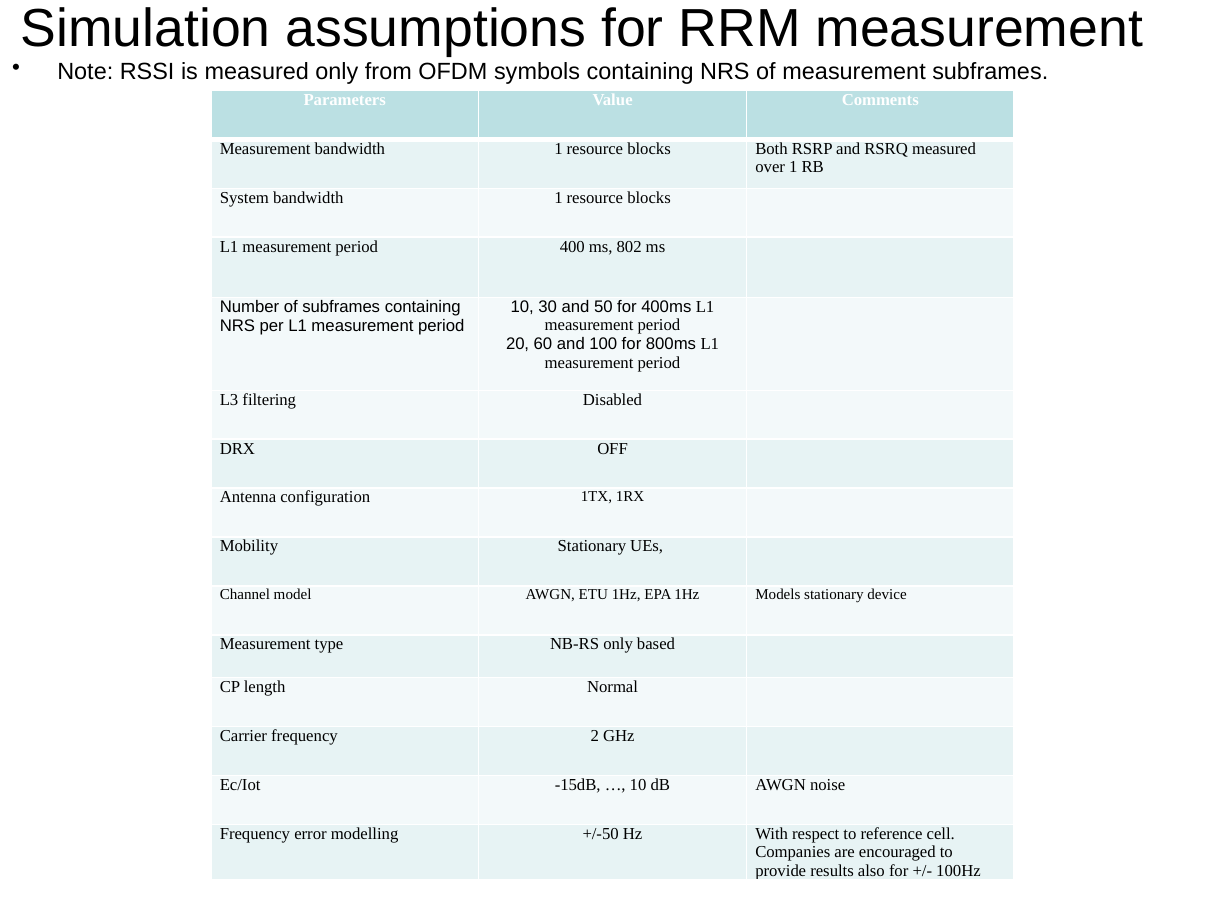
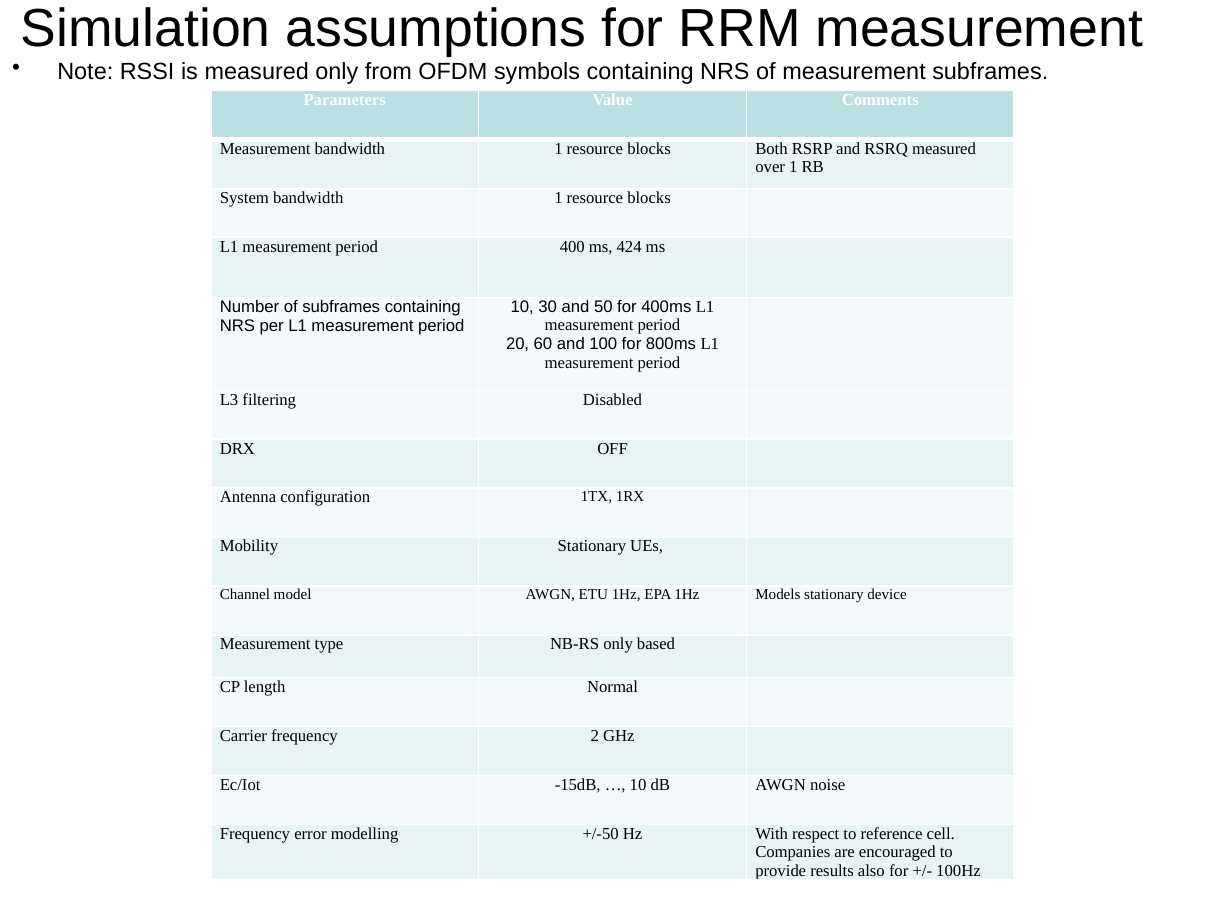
802: 802 -> 424 (629, 246)
